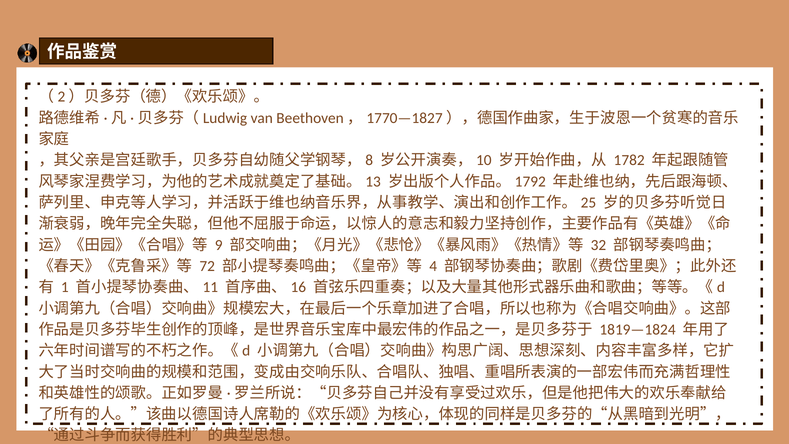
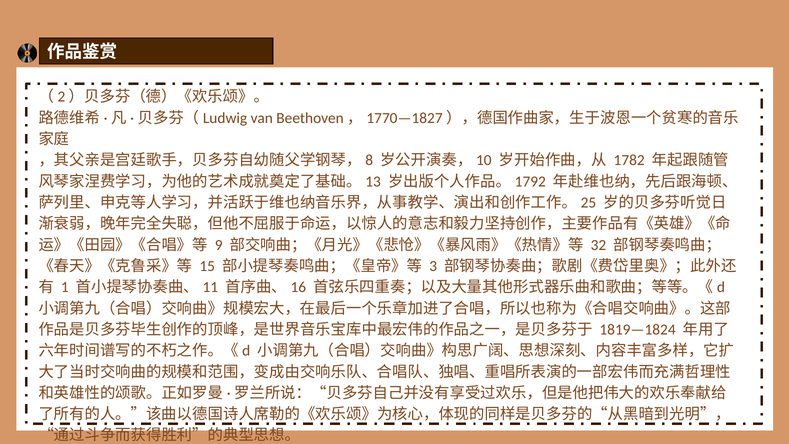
72: 72 -> 15 (207, 266)
4: 4 -> 3 (433, 266)
